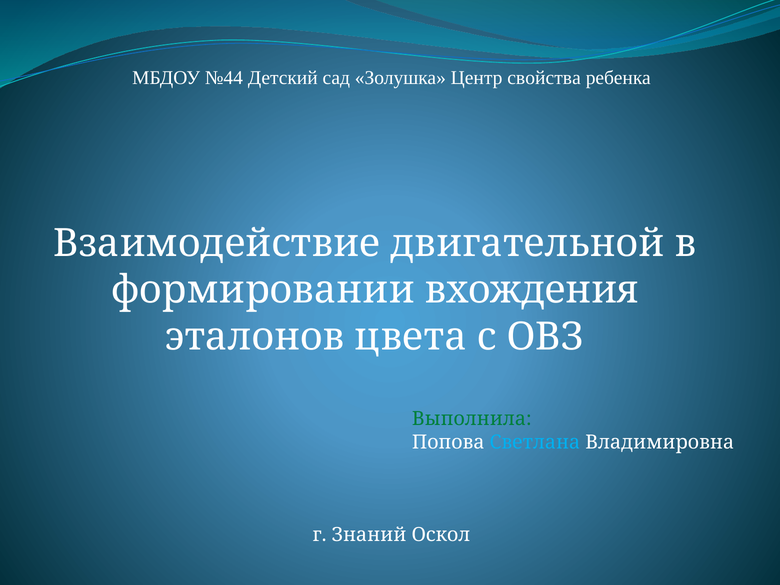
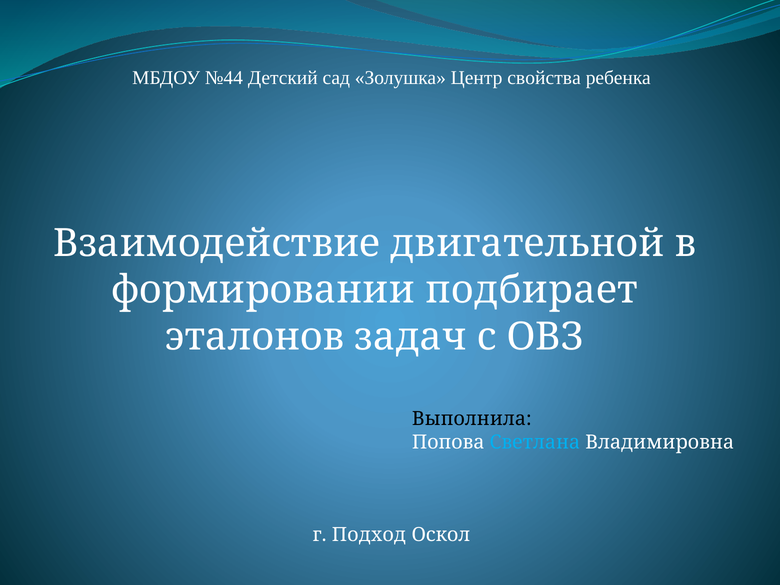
вхождения: вхождения -> подбирает (532, 290)
цвета: цвета -> задач (411, 337)
Выполнила colour: green -> black (472, 419)
Знаний: Знаний -> Подход (369, 535)
